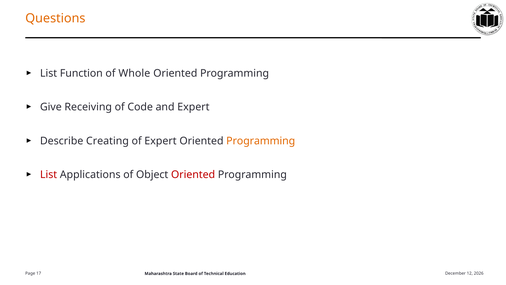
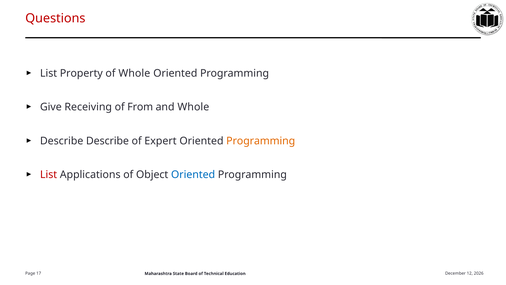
Questions colour: orange -> red (55, 18)
Function: Function -> Property (81, 73)
Code: Code -> From (140, 107)
and Expert: Expert -> Whole (193, 107)
Describe Creating: Creating -> Describe (107, 141)
Oriented colour: red -> blue (193, 174)
